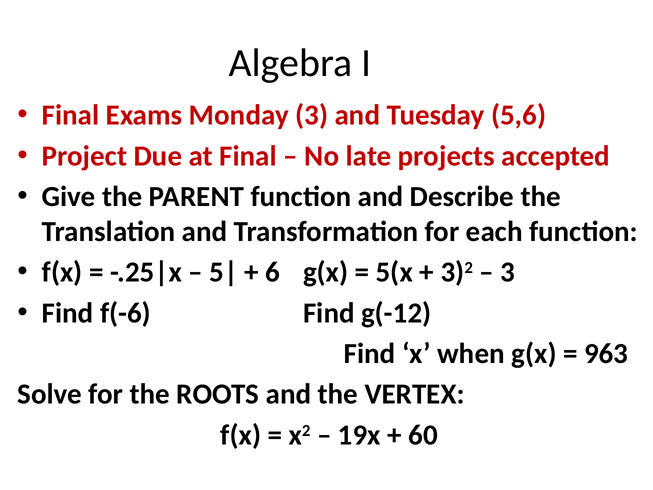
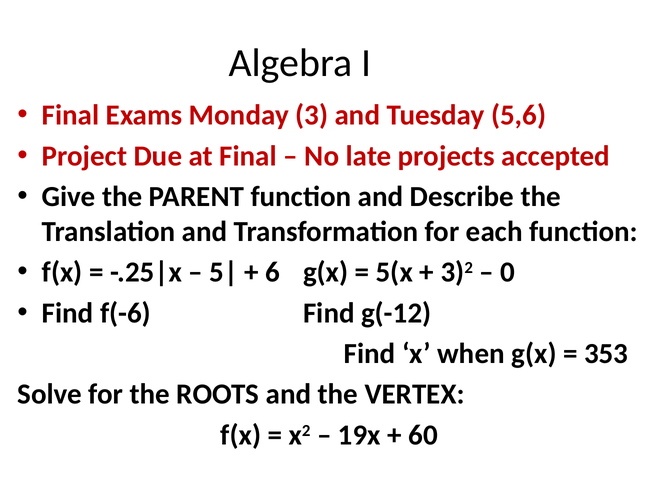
3: 3 -> 0 (508, 272)
963: 963 -> 353 (606, 353)
